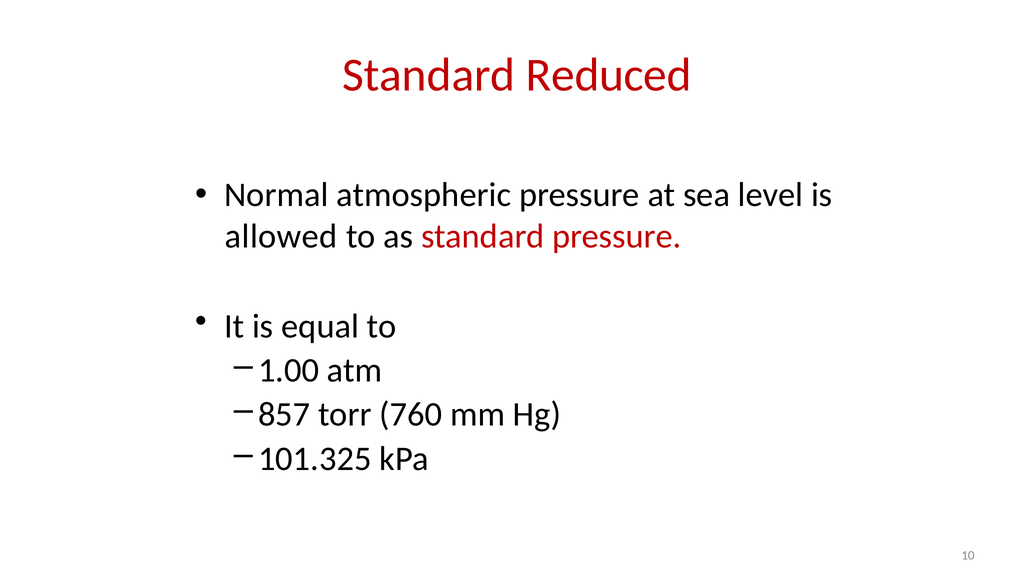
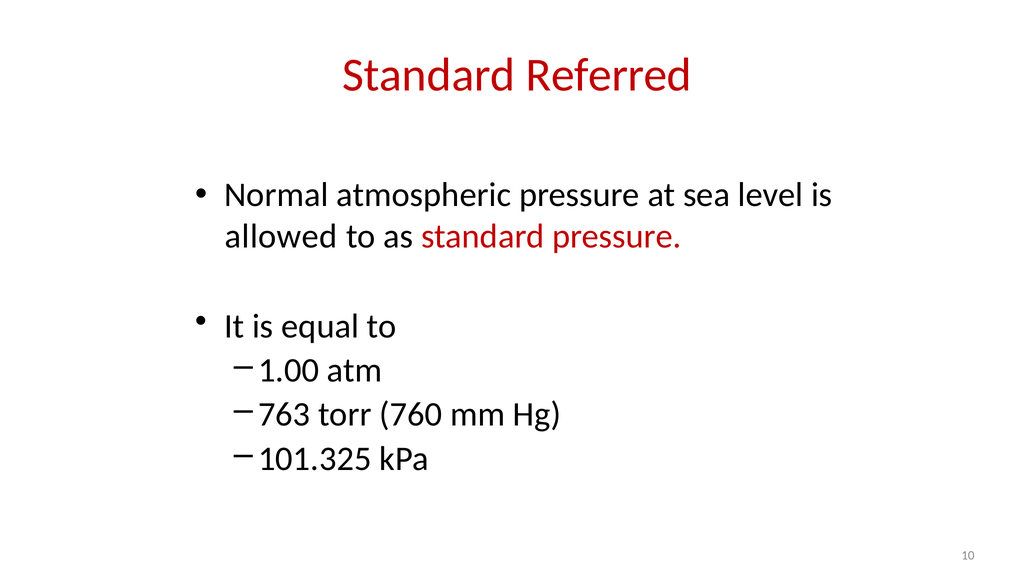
Reduced: Reduced -> Referred (609, 75)
857: 857 -> 763 (284, 414)
